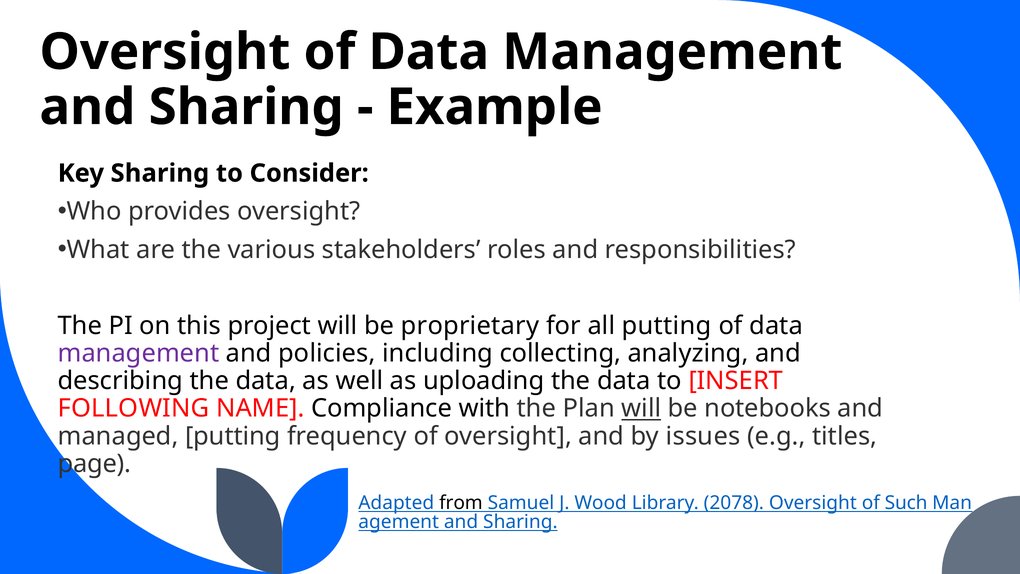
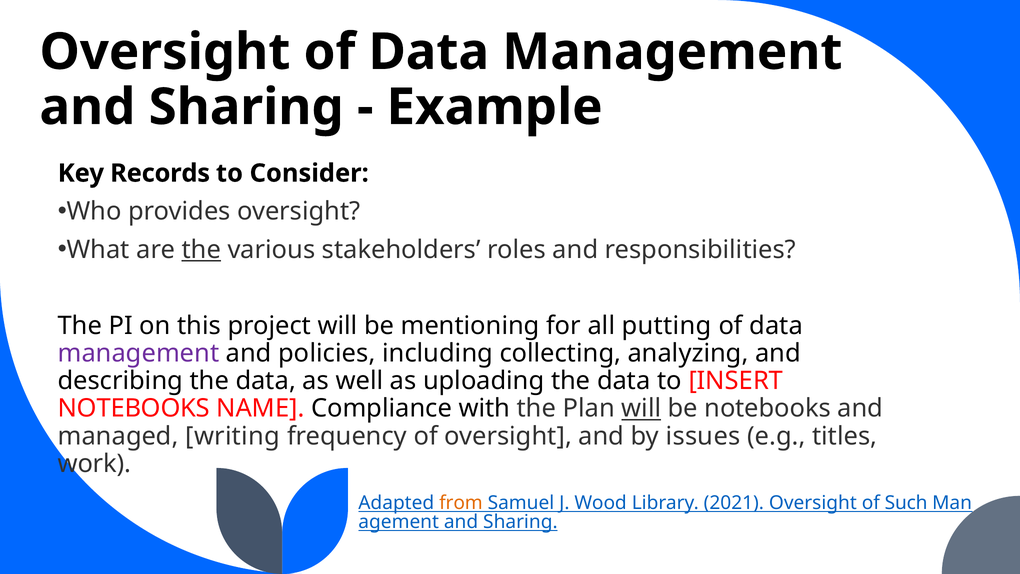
Key Sharing: Sharing -> Records (160, 173)
the underline: none -> present (201, 249)
proprietary: proprietary -> mentioning (470, 326)
FOLLOWING: FOLLOWING -> NOTEBOOKS (134, 408)
managed putting: putting -> writing (233, 436)
page: page -> work (94, 463)
from colour: black -> orange (461, 502)
2078: 2078 -> 2021 (734, 502)
